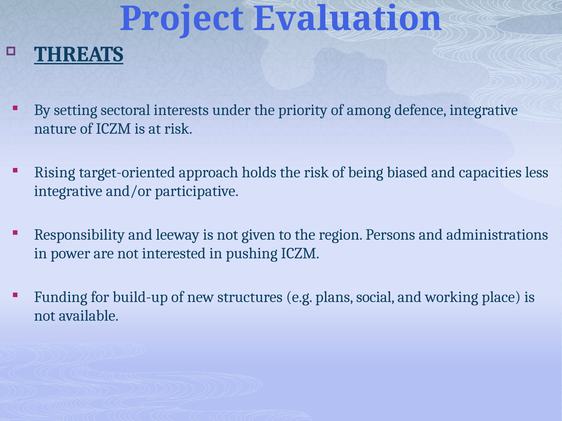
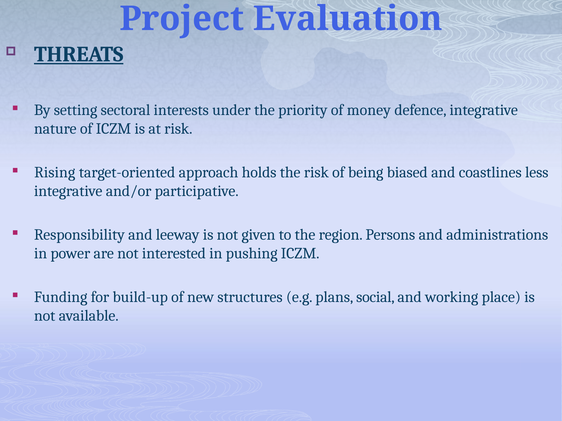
among: among -> money (369, 110)
capacities: capacities -> coastlines (490, 173)
